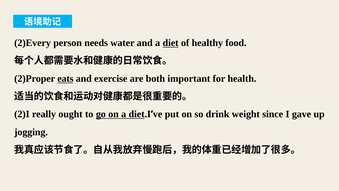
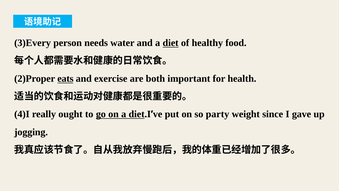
2)Every: 2)Every -> 3)Every (33, 43)
2)I: 2)I -> 4)I (22, 114)
drink: drink -> party (217, 114)
